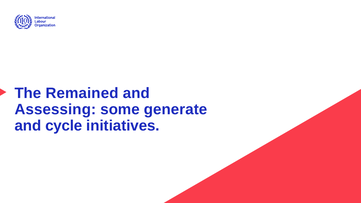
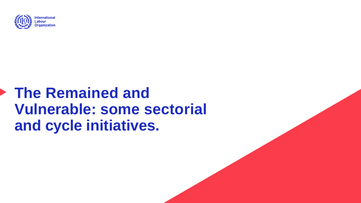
Assessing: Assessing -> Vulnerable (55, 109)
generate: generate -> sectorial (176, 109)
